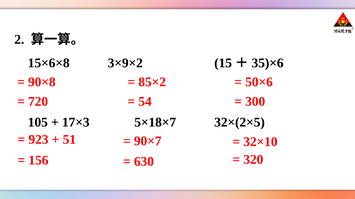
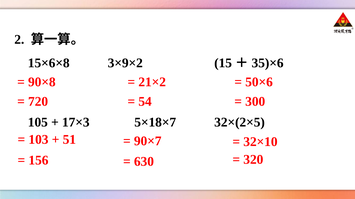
85×2: 85×2 -> 21×2 (152, 82)
923: 923 -> 103 (38, 140)
